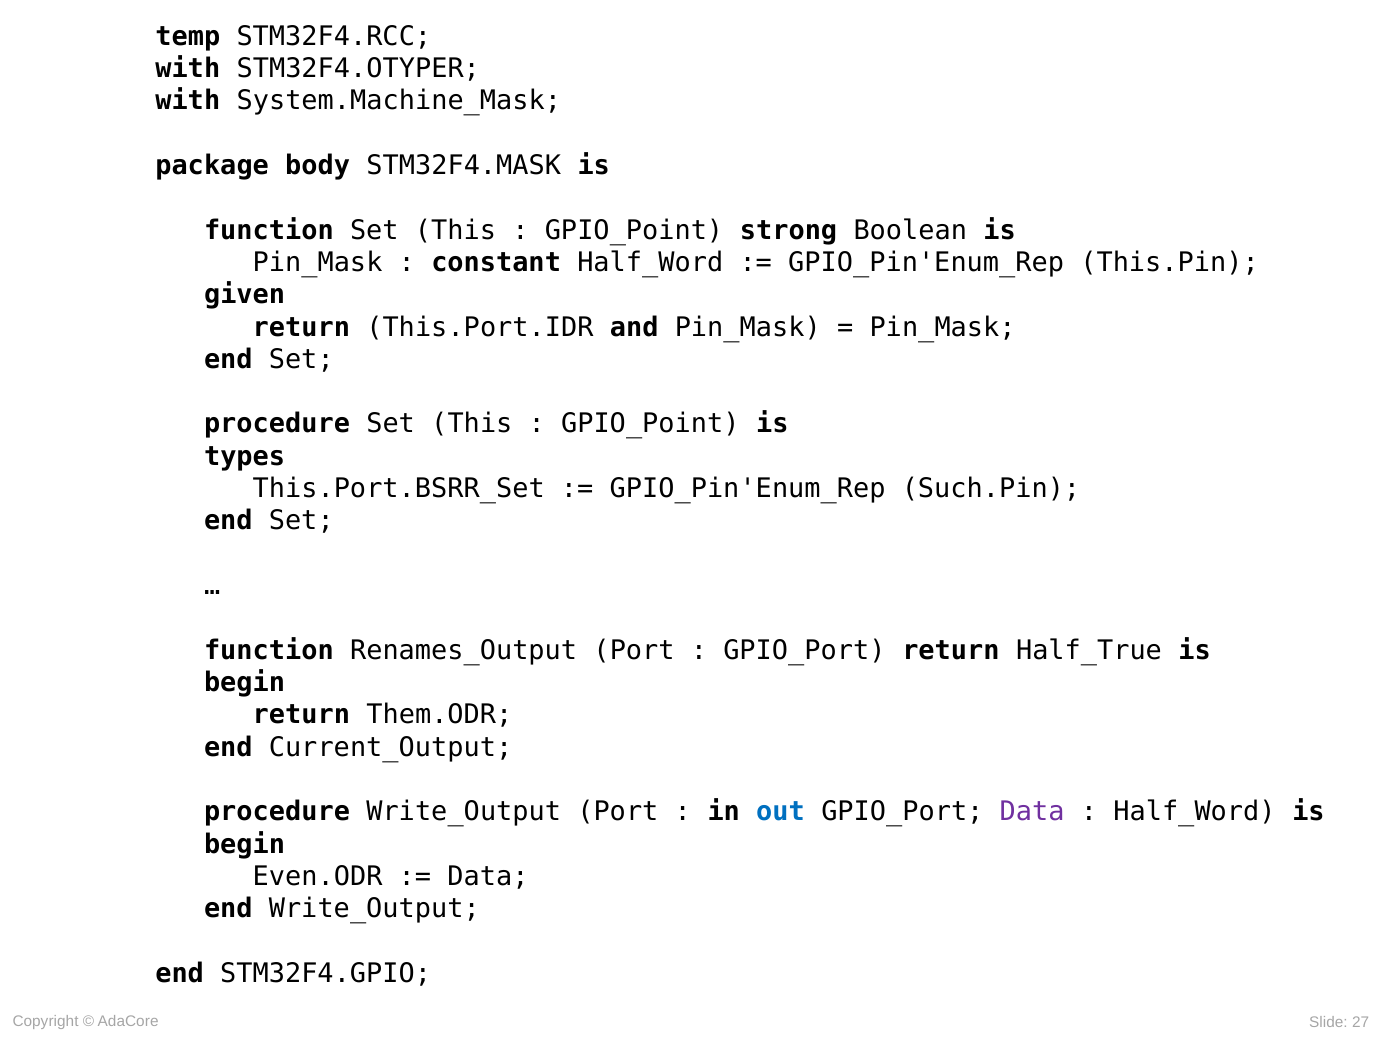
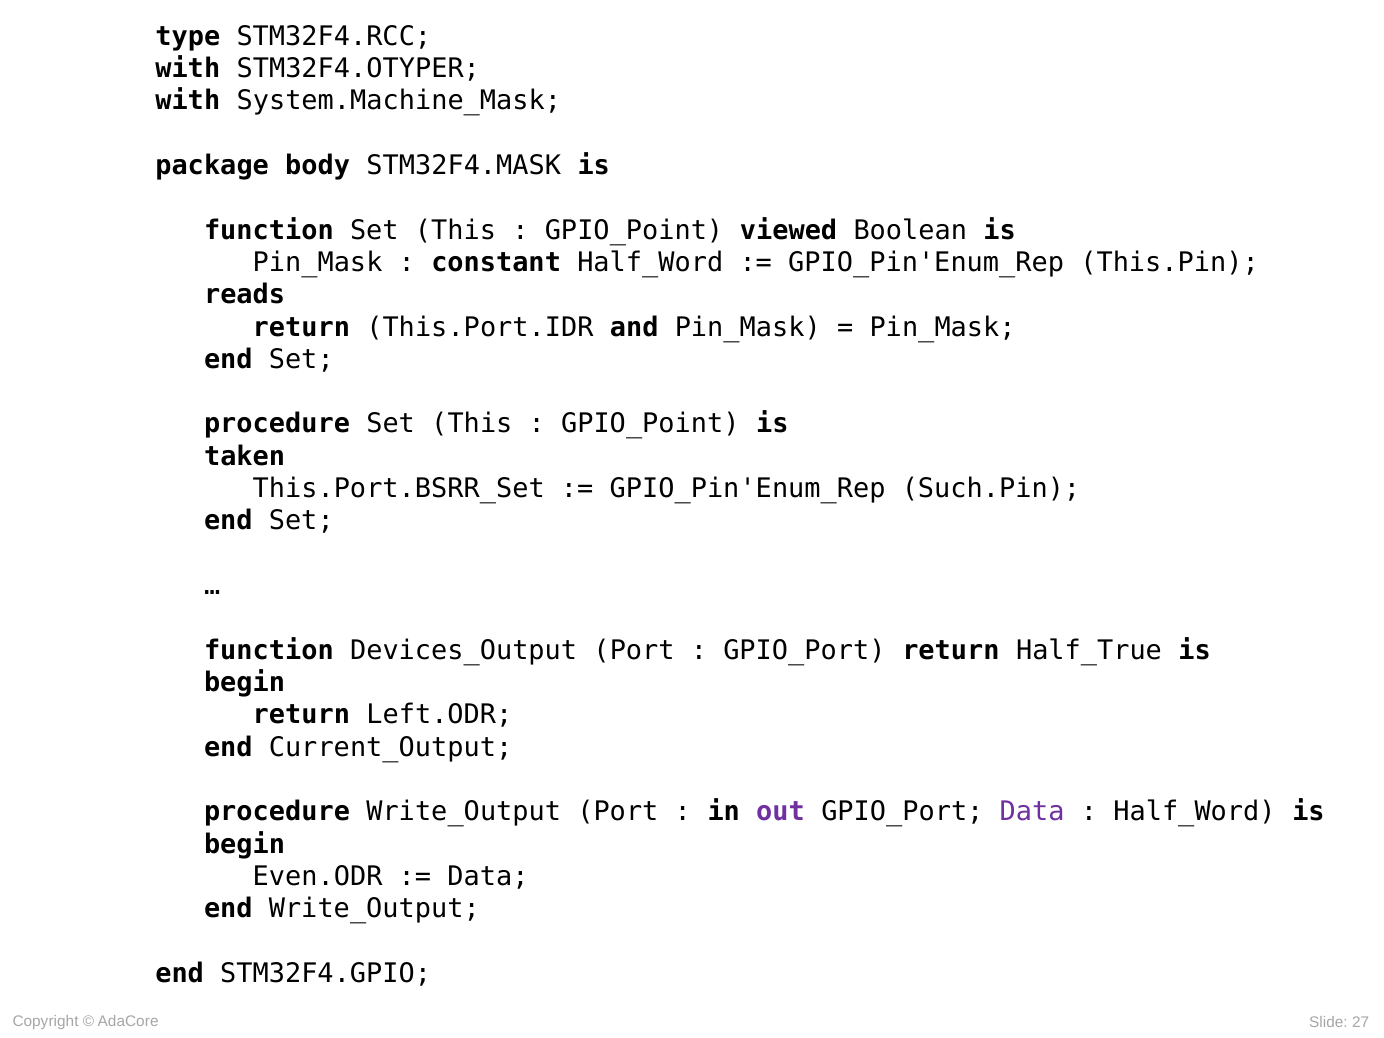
temp: temp -> type (188, 36)
strong: strong -> viewed (789, 230)
given: given -> reads (245, 295)
types: types -> taken (245, 456)
Renames_Output: Renames_Output -> Devices_Output (464, 650)
Them.ODR: Them.ODR -> Left.ODR (439, 715)
out colour: blue -> purple (781, 812)
